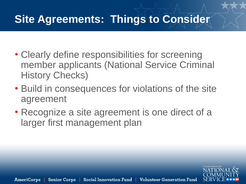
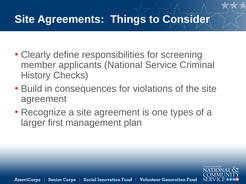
direct: direct -> types (182, 113)
